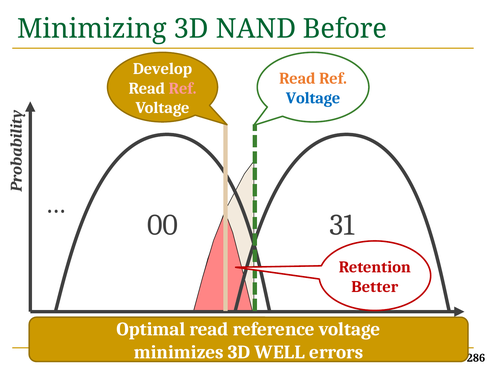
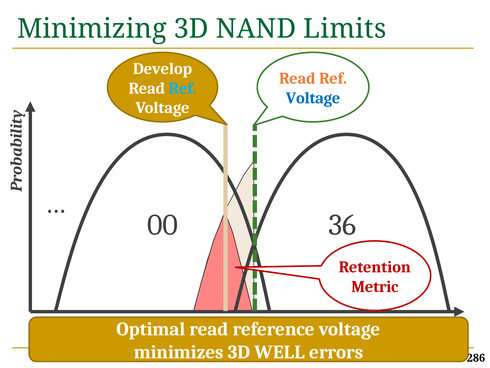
Before: Before -> Limits (345, 29)
Ref colour: pink -> light blue (183, 88)
31: 31 -> 36 (342, 225)
Better: Better -> Metric (375, 286)
